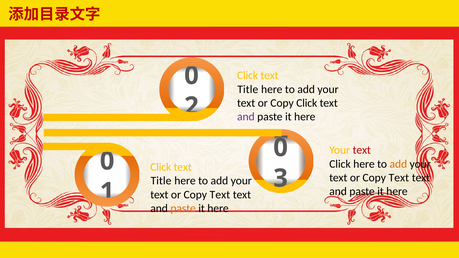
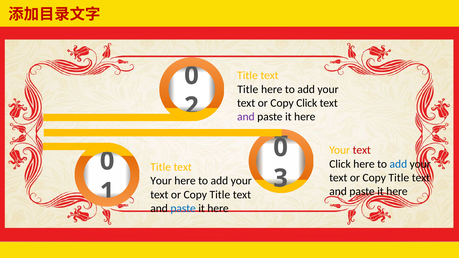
Click: Click -> Title (247, 76)
add colour: orange -> blue (398, 164)
Click: Click -> Title (161, 167)
Text: Text -> Title (399, 178)
Title: Title -> Your (161, 181)
Text: Text -> Title (220, 195)
paste colour: orange -> blue (183, 208)
